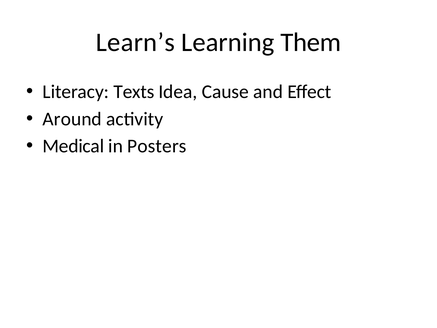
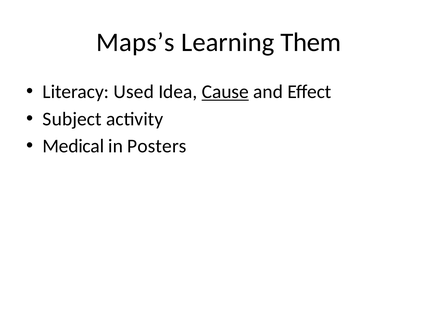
Learn’s: Learn’s -> Maps’s (135, 42)
Texts: Texts -> Used (134, 92)
Cause underline: none -> present (225, 92)
Around: Around -> Subject (72, 119)
